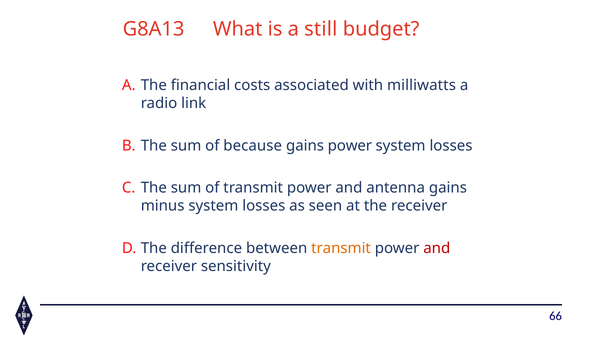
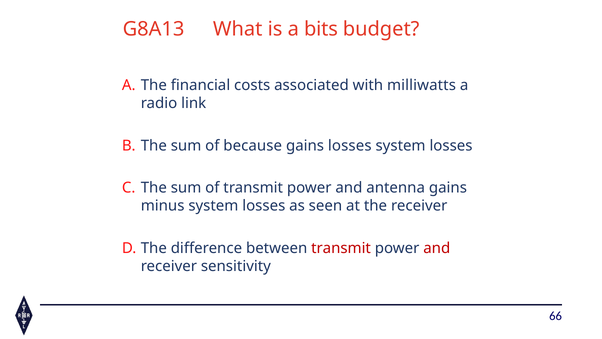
still: still -> bits (321, 29)
gains power: power -> losses (350, 146)
transmit colour: orange -> red (341, 248)
